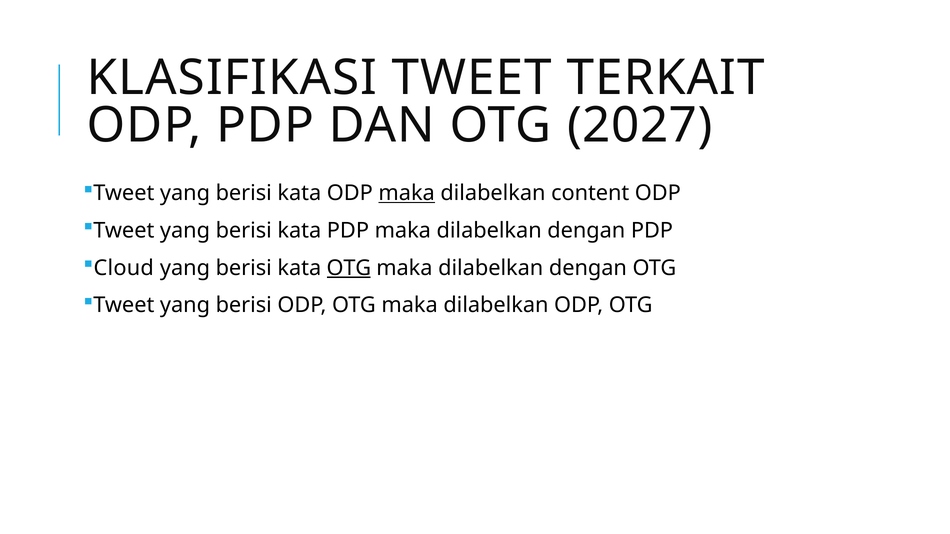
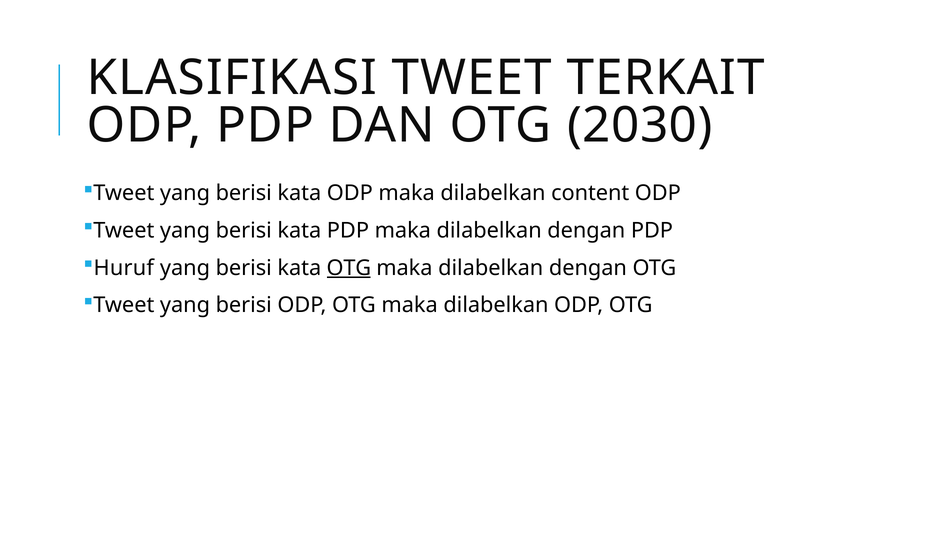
2027: 2027 -> 2030 (640, 126)
maka underline: present -> none (407, 193)
Cloud: Cloud -> Huruf (124, 268)
